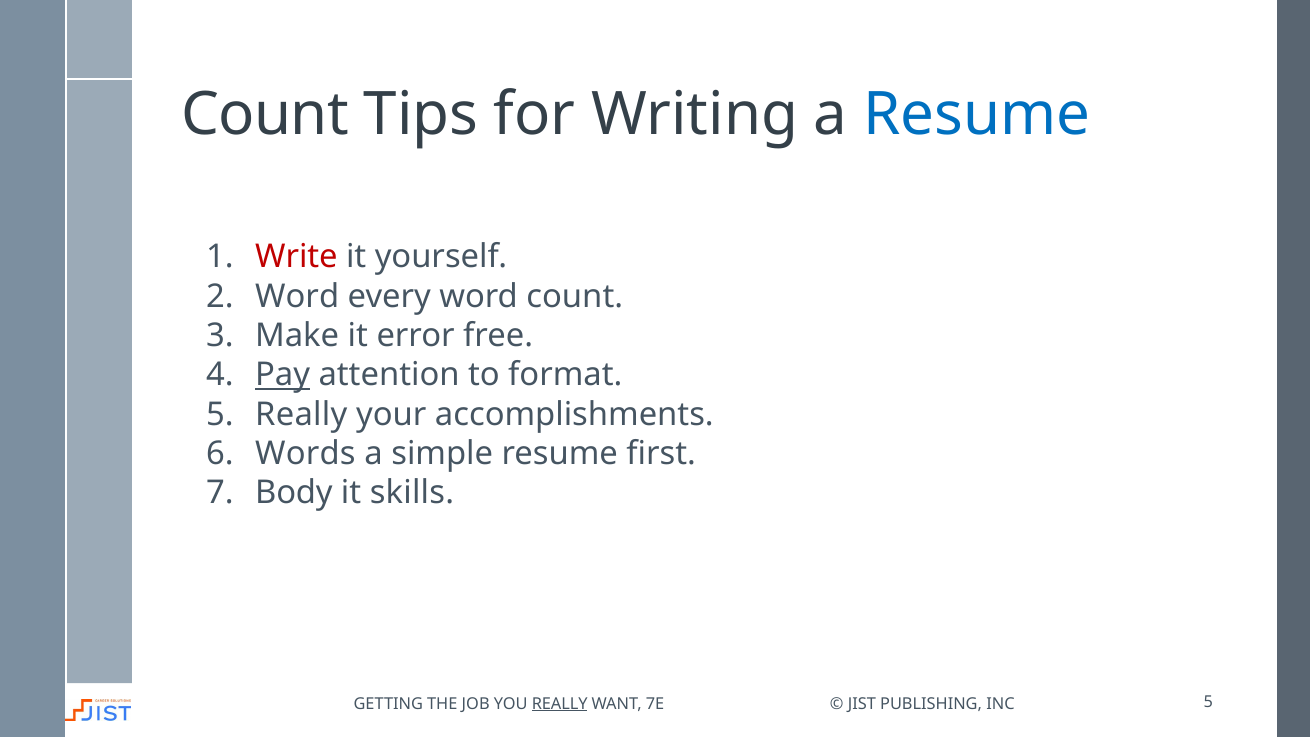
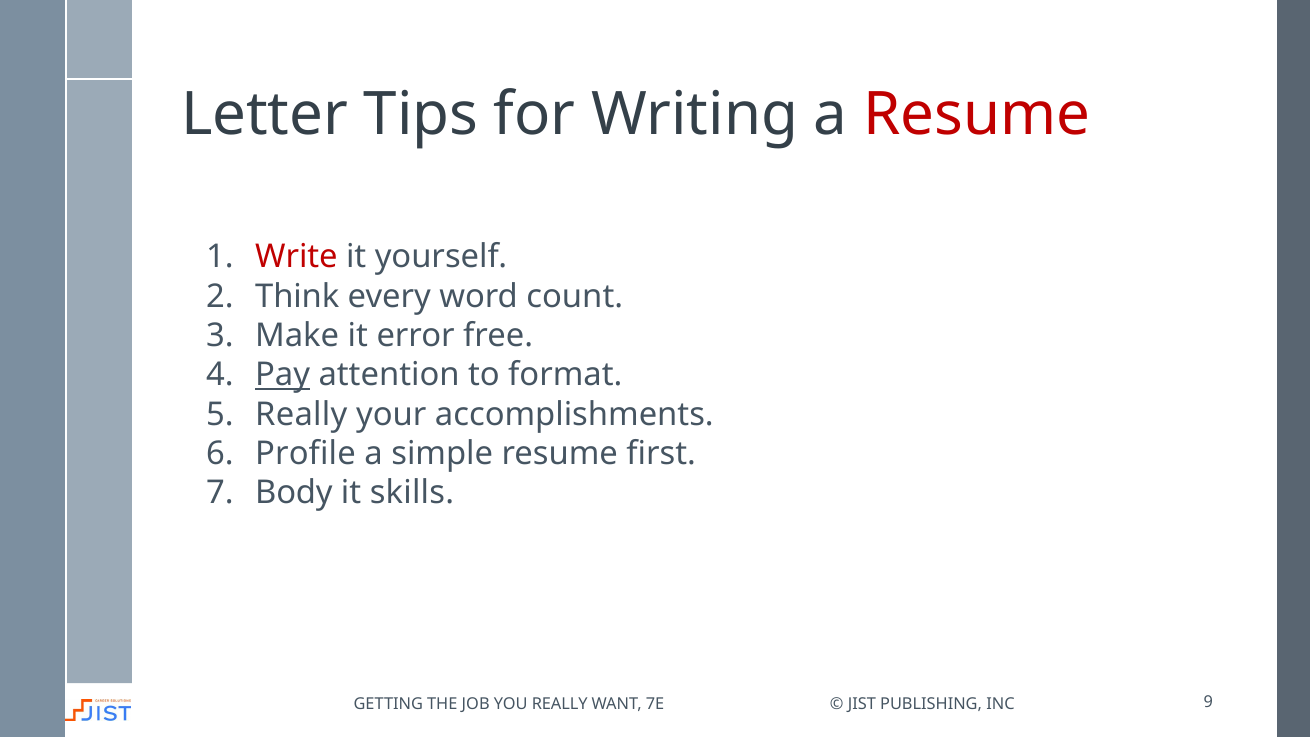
Count: Count -> Letter (265, 115)
Resume colour: blue -> red (977, 115)
Word: Word -> Think (297, 297)
Words: Words -> Profile (305, 454)
REALLY underline: present -> none (560, 704)
INC 5: 5 -> 9 (1208, 703)
